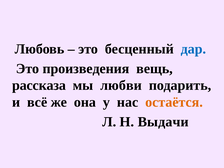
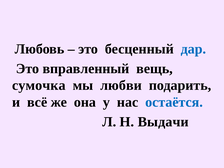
произведения: произведения -> вправленный (86, 69)
рассказа: рассказа -> сумочка (39, 85)
остаётся colour: orange -> blue (174, 102)
